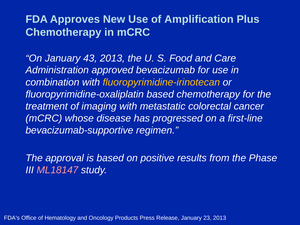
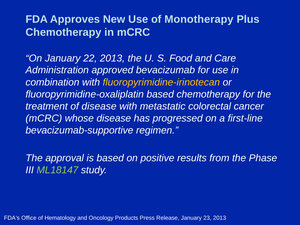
Amplification: Amplification -> Monotherapy (199, 19)
43: 43 -> 22 (90, 58)
of imaging: imaging -> disease (99, 106)
ML18147 colour: pink -> light green (57, 170)
